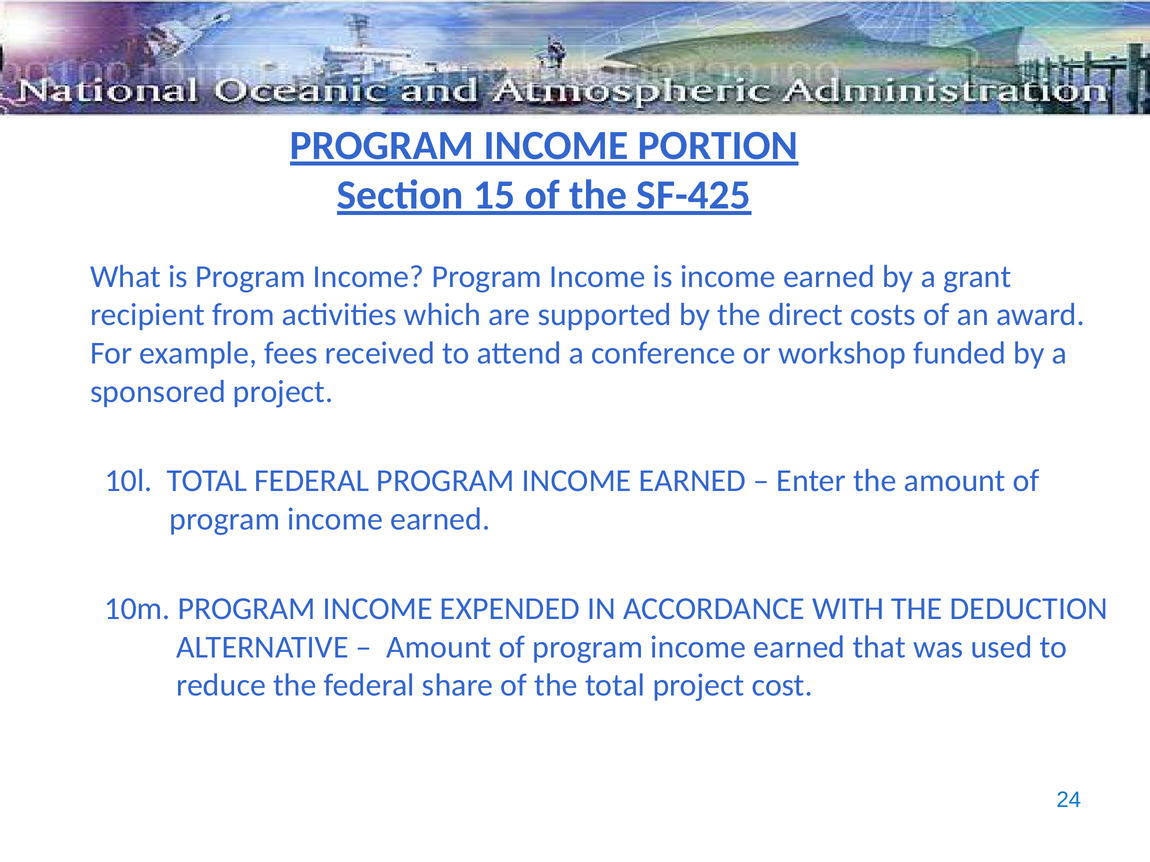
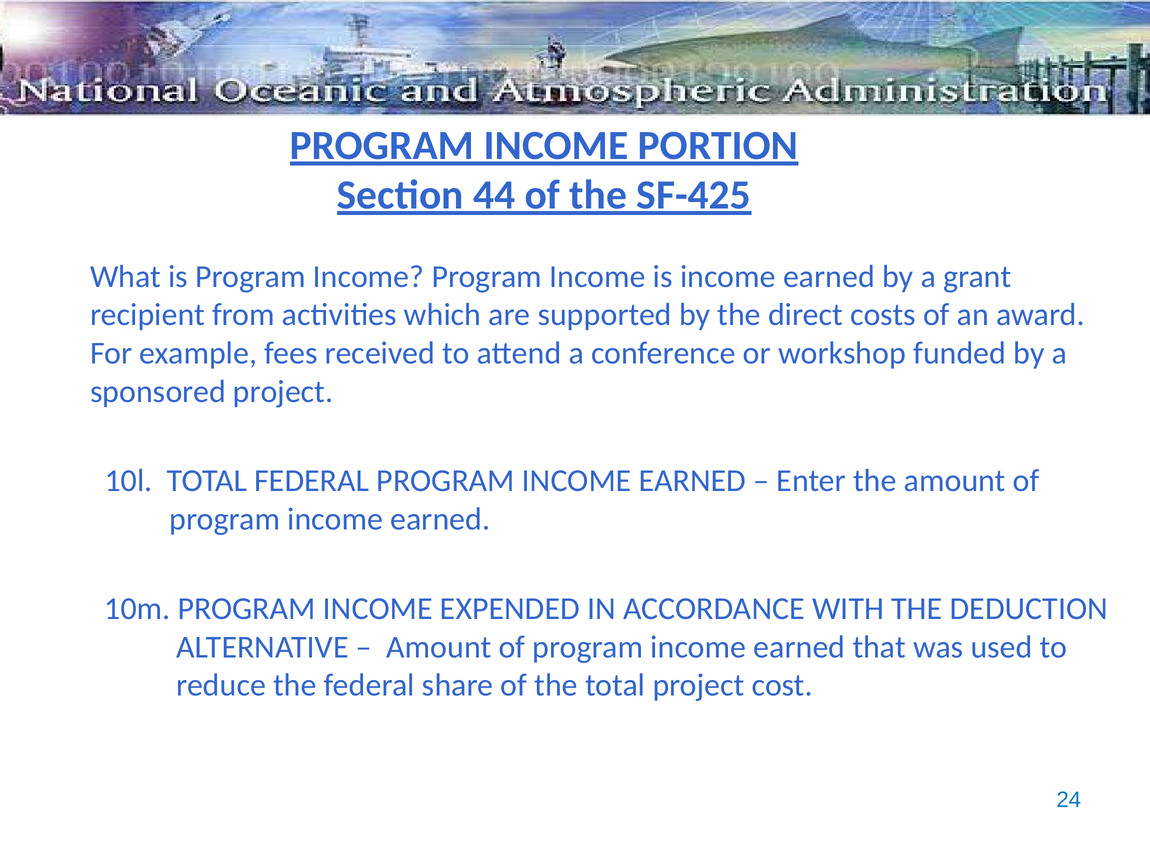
15: 15 -> 44 (494, 195)
